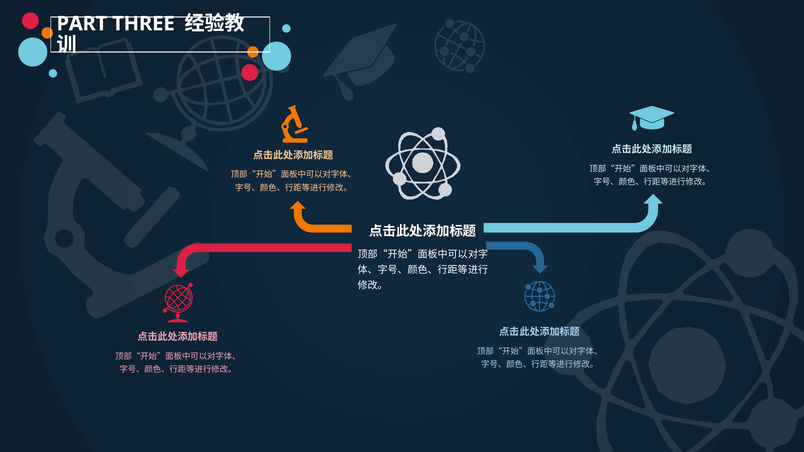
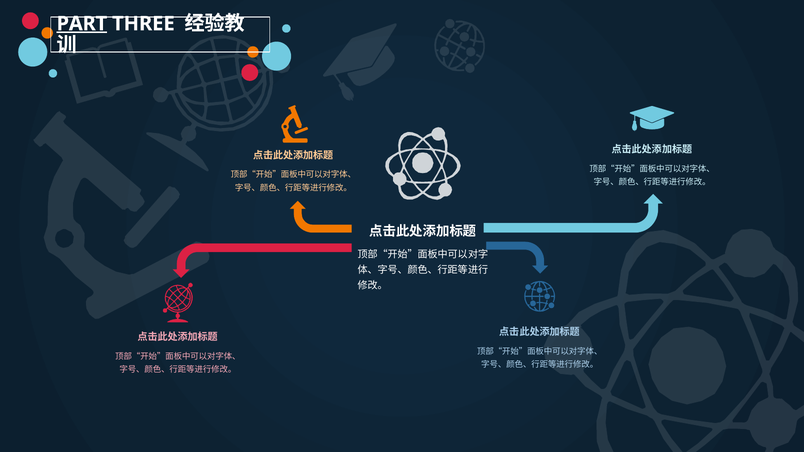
PART underline: none -> present (82, 24)
